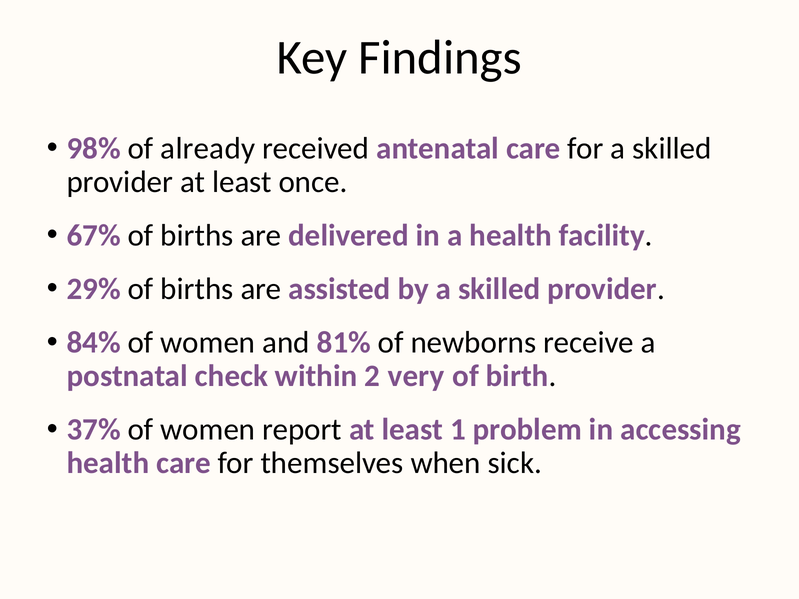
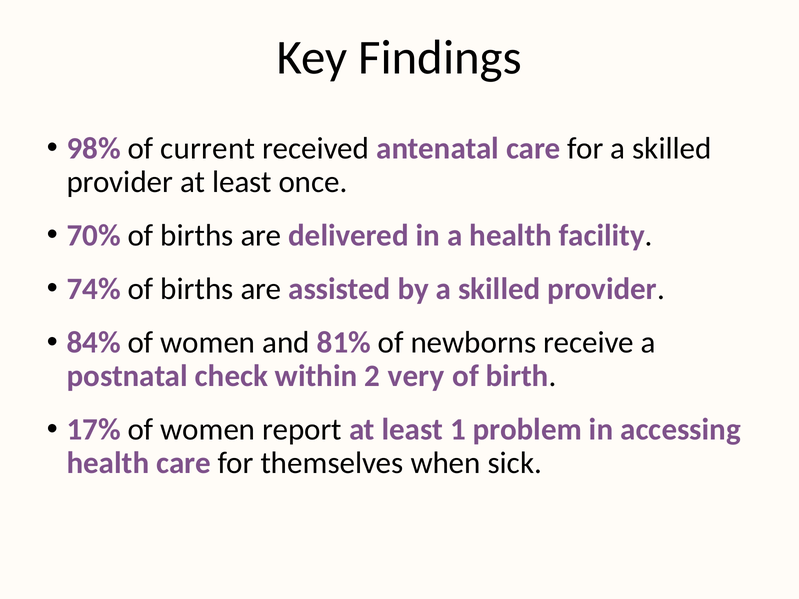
already: already -> current (208, 148)
67%: 67% -> 70% (94, 236)
29%: 29% -> 74% (94, 289)
37%: 37% -> 17% (94, 430)
